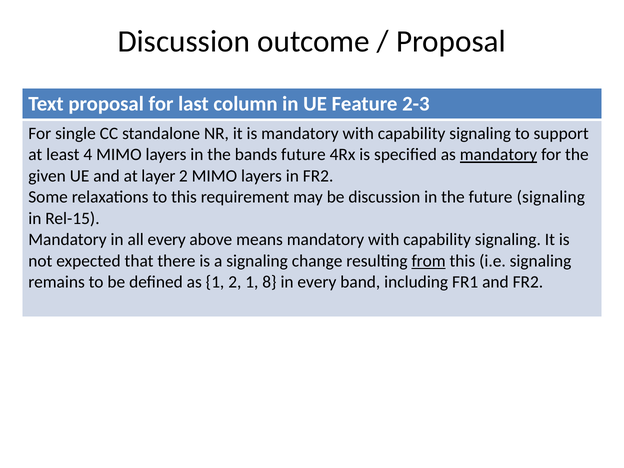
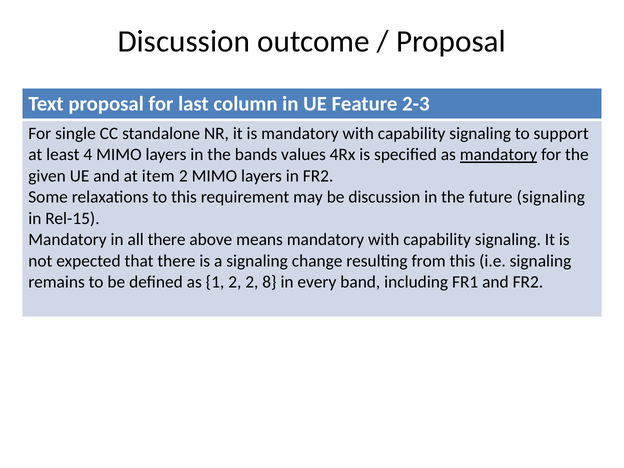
bands future: future -> values (303, 155)
layer: layer -> item (158, 176)
all every: every -> there (167, 240)
from underline: present -> none (429, 261)
2 1: 1 -> 2 (252, 282)
